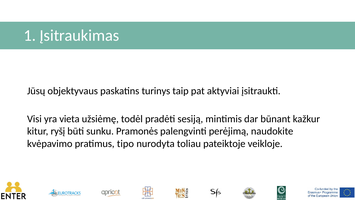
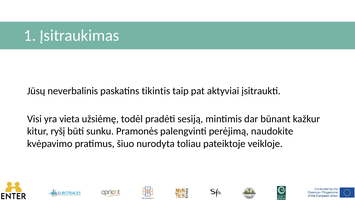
objektyvaus: objektyvaus -> neverbalinis (73, 91)
turinys: turinys -> tikintis (156, 91)
tipo: tipo -> šiuo (125, 143)
